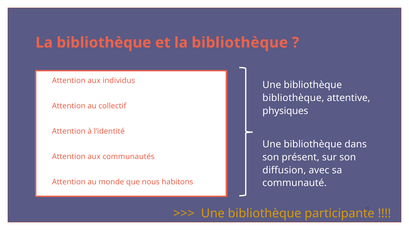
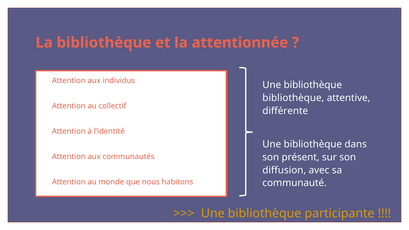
et la bibliothèque: bibliothèque -> attentionnée (240, 43)
physiques: physiques -> différente (285, 111)
